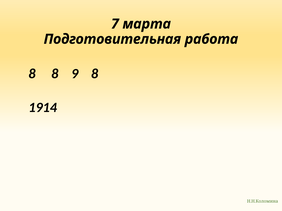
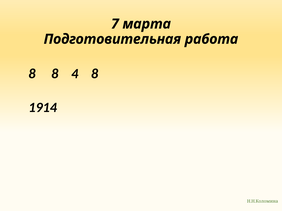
9: 9 -> 4 (75, 74)
